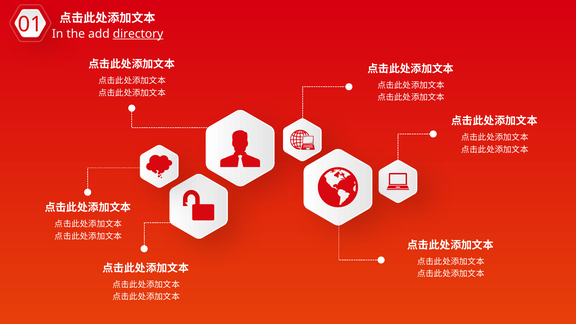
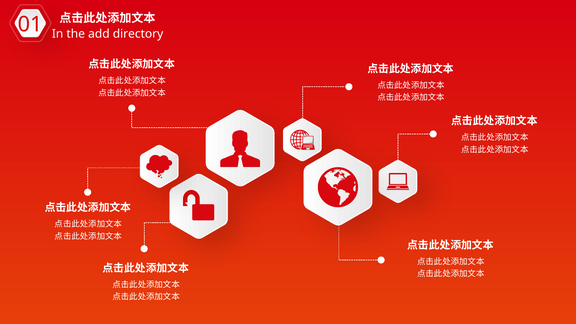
directory underline: present -> none (138, 34)
